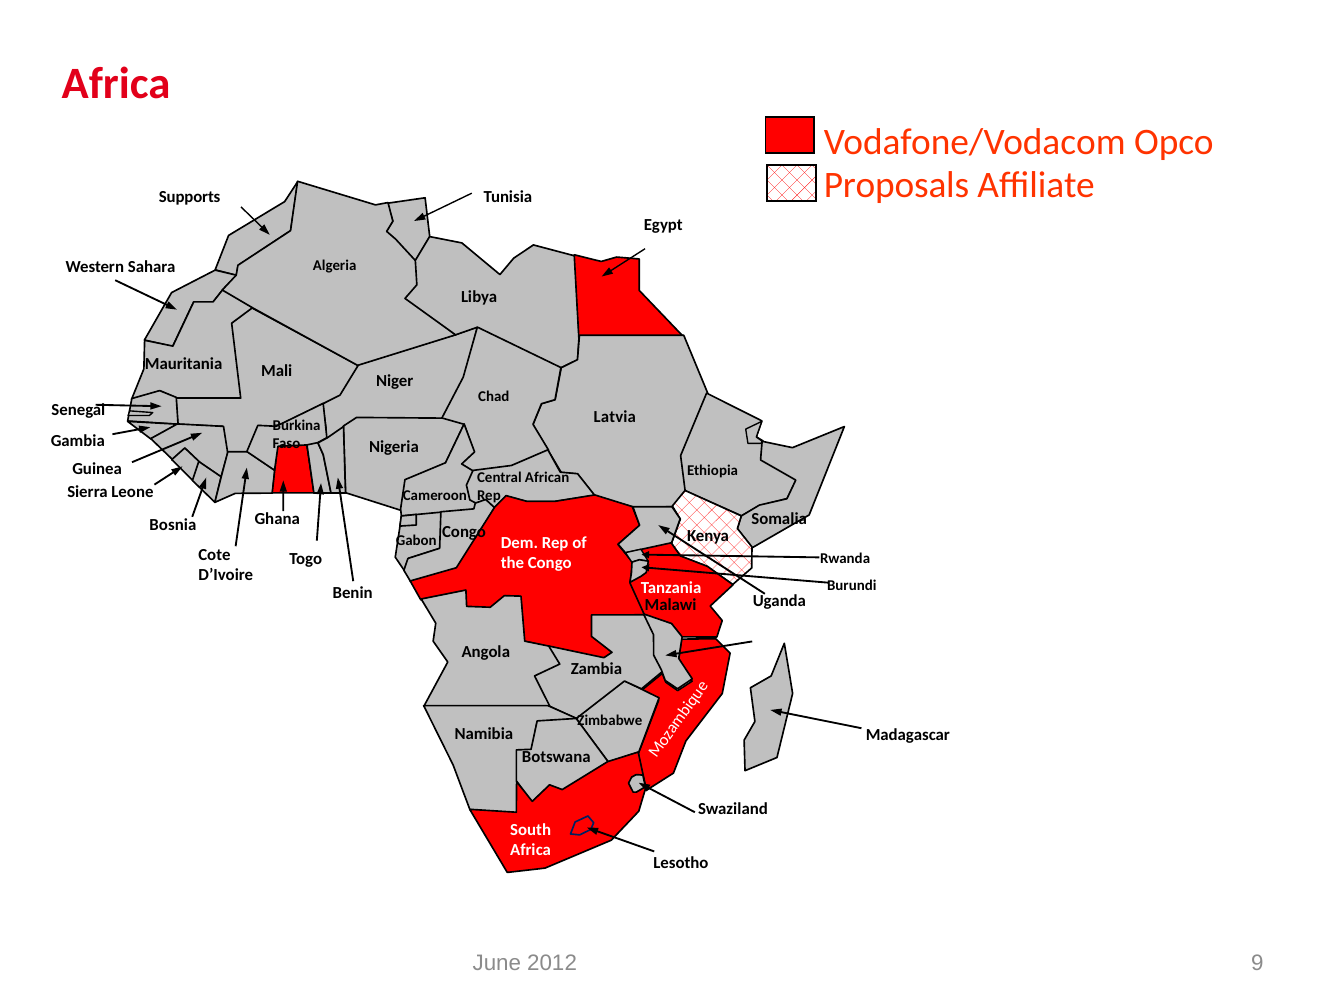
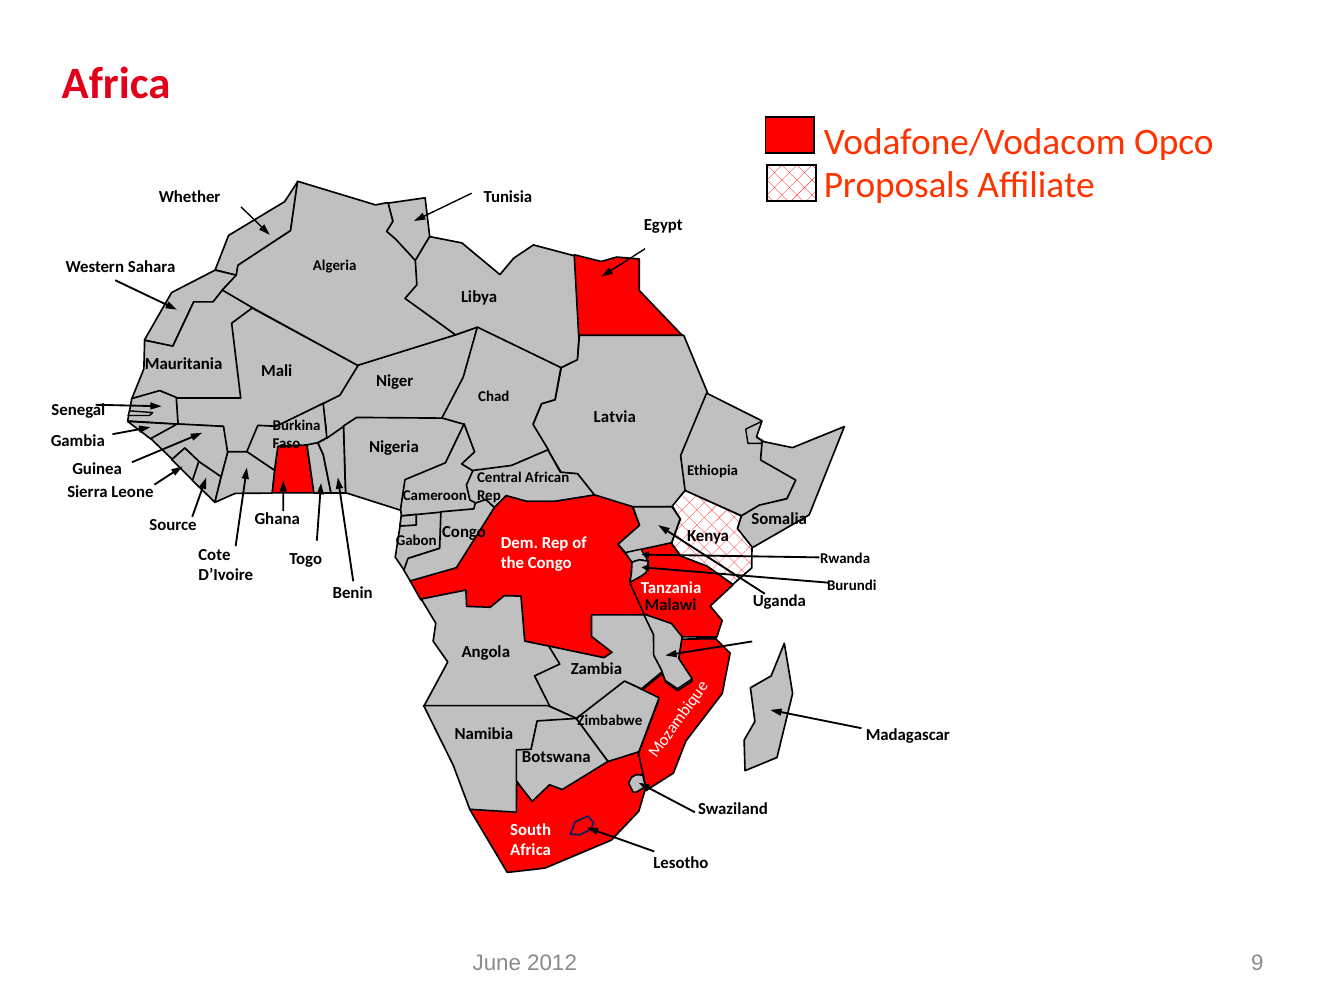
Supports: Supports -> Whether (190, 197)
Bosnia: Bosnia -> Source (173, 525)
